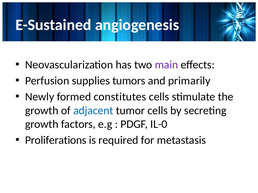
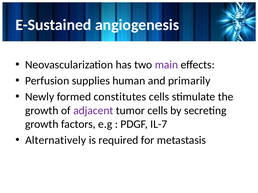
tumors: tumors -> human (129, 81)
adjacent colour: blue -> purple (93, 111)
IL-0: IL-0 -> IL-7 (159, 125)
Proliferations: Proliferations -> Alternatively (56, 141)
